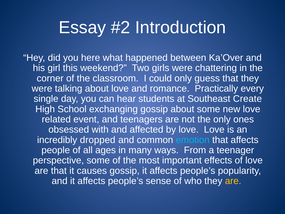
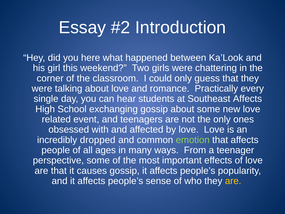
Ka’Over: Ka’Over -> Ka’Look (226, 58)
Southeast Create: Create -> Affects (247, 99)
emotion colour: light blue -> light green (193, 140)
